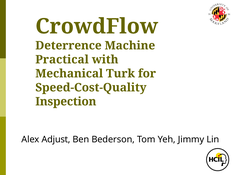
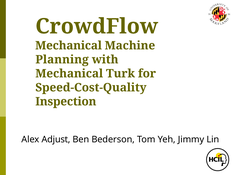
Deterrence: Deterrence -> Mechanical (69, 45)
Practical: Practical -> Planning (62, 59)
